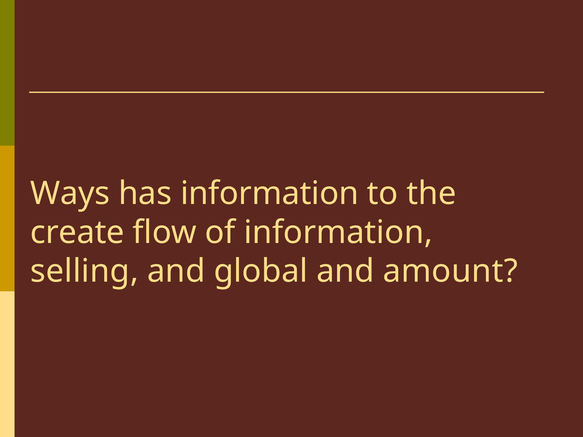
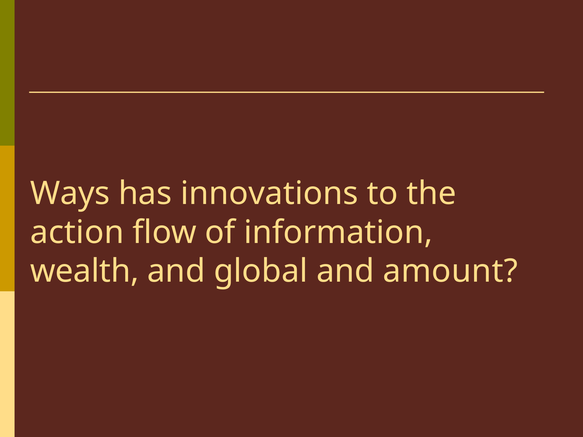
has information: information -> innovations (269, 194)
create: create -> action (77, 233)
selling: selling -> wealth (85, 271)
